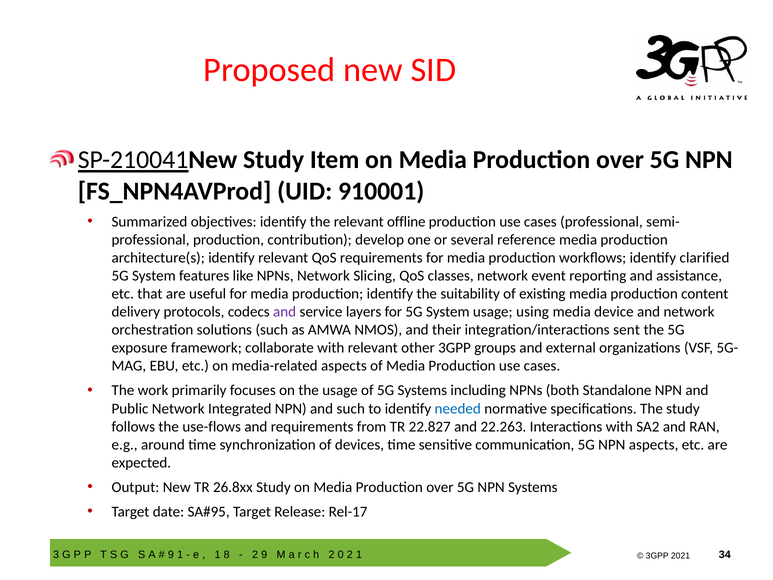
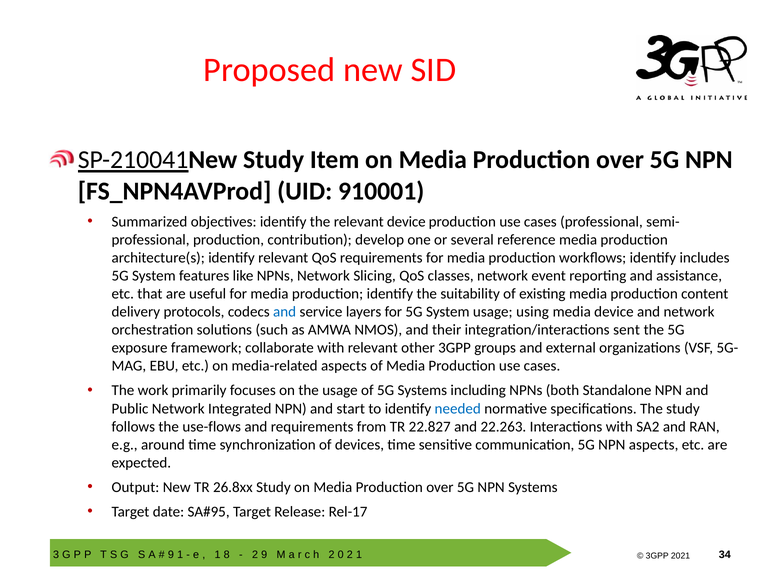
relevant offline: offline -> device (406, 221)
clarified: clarified -> includes (705, 258)
and colour: purple -> blue (285, 312)
and such: such -> start (351, 408)
